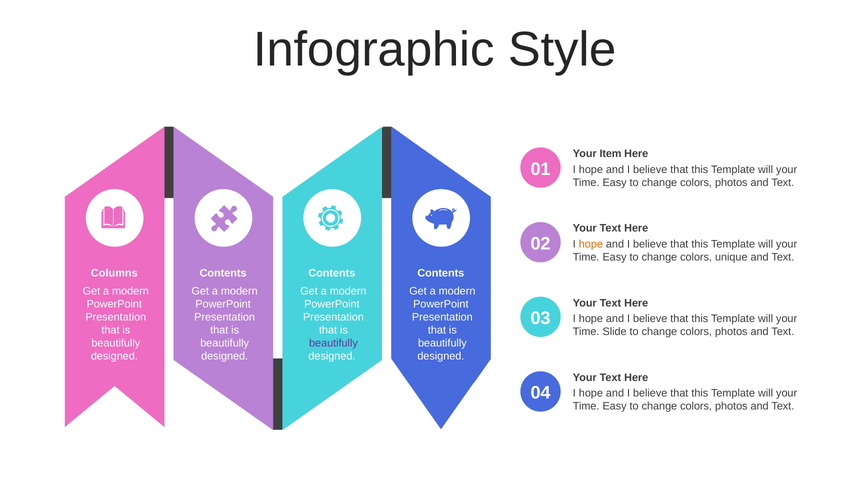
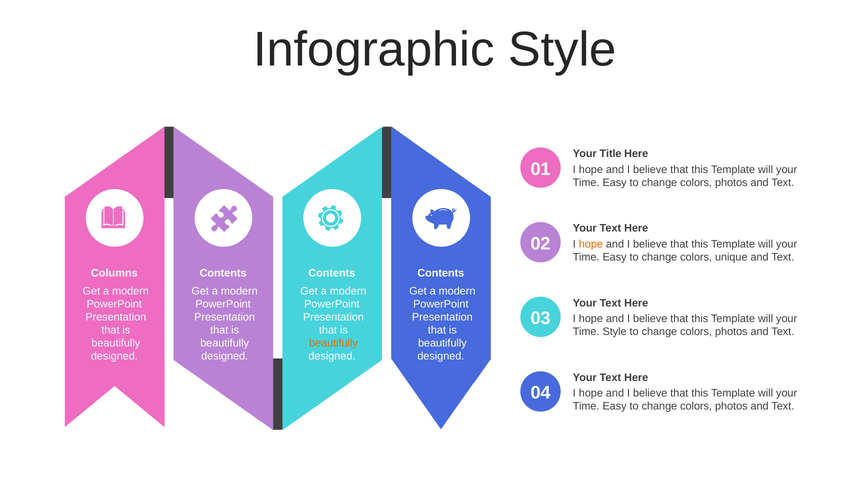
Item: Item -> Title (611, 154)
Time Slide: Slide -> Style (615, 332)
beautifully colour: purple -> orange (333, 343)
